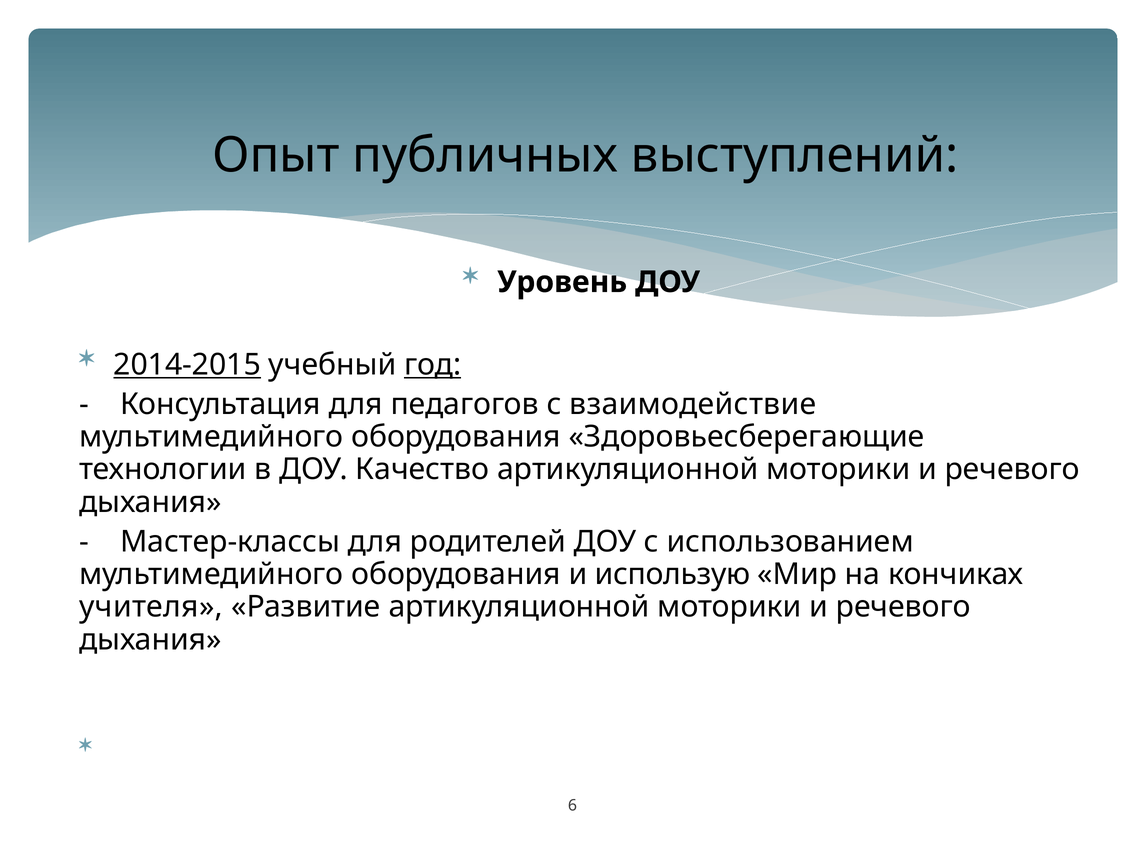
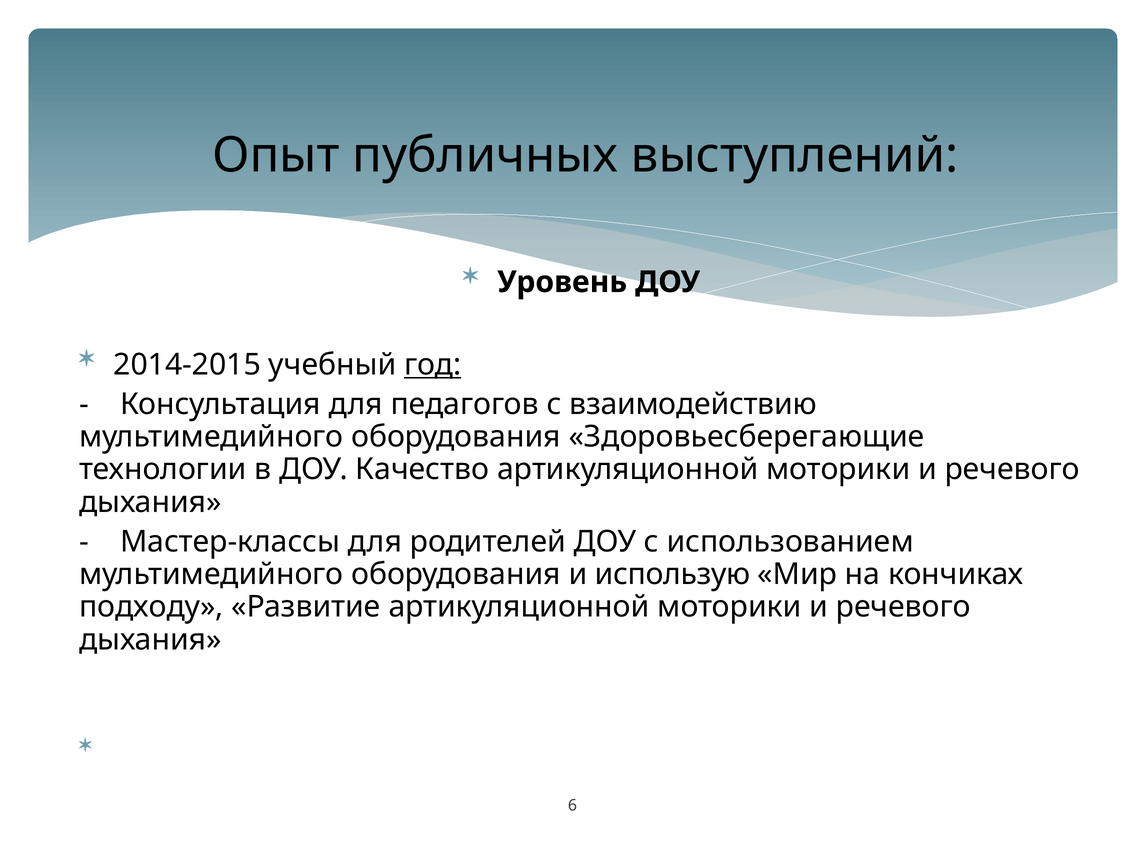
2014-2015 underline: present -> none (187, 365)
взаимодействие: взаимодействие -> взаимодействию (693, 404)
учителя: учителя -> подходу (151, 607)
